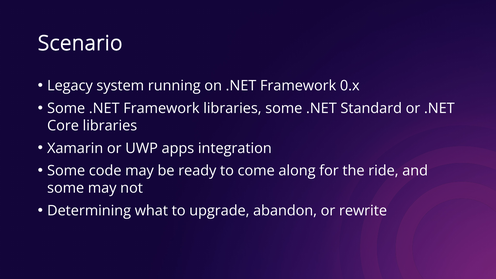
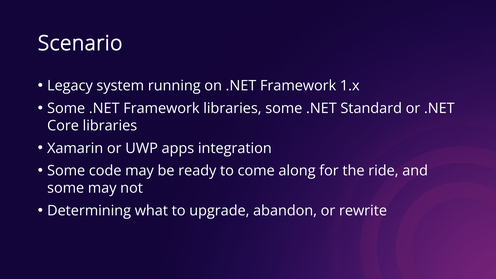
0.x: 0.x -> 1.x (350, 86)
